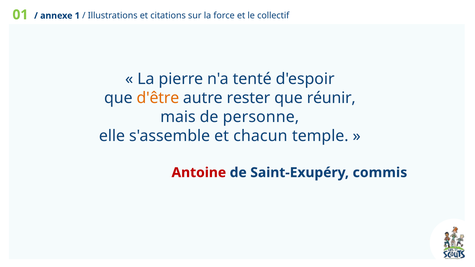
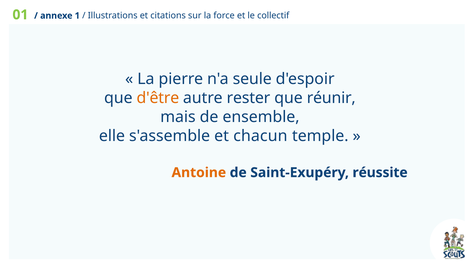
tenté: tenté -> seule (252, 79)
personne: personne -> ensemble (261, 117)
Antoine colour: red -> orange (199, 173)
commis: commis -> réussite (380, 173)
